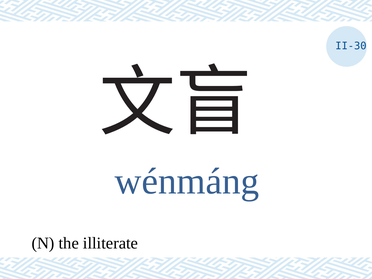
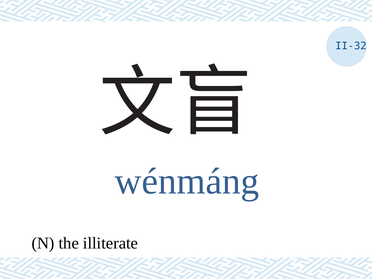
II-30: II-30 -> II-32 (351, 46)
